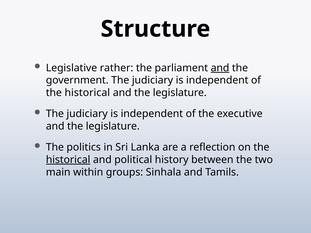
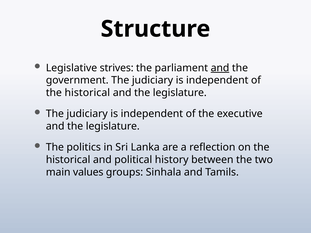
rather: rather -> strives (117, 68)
historical underline: present -> none (68, 160)
within: within -> values (88, 172)
